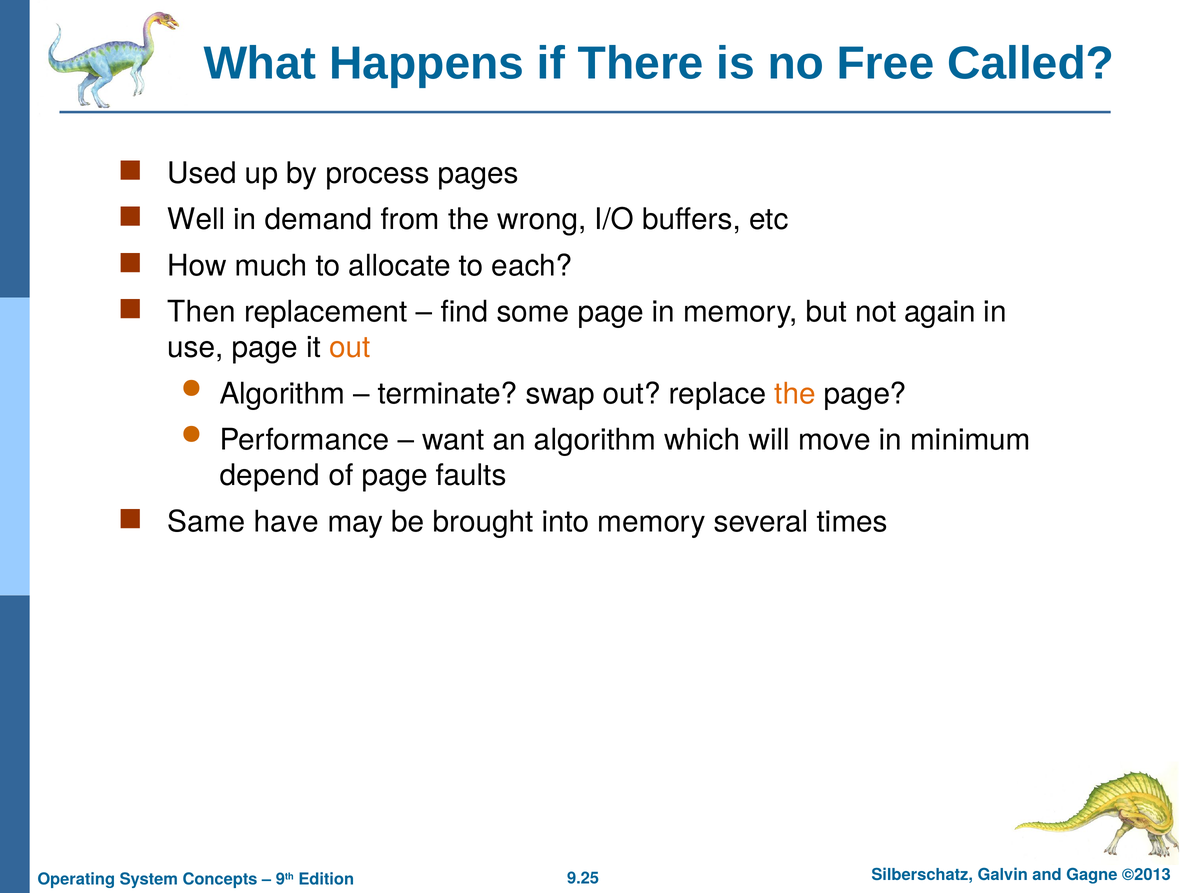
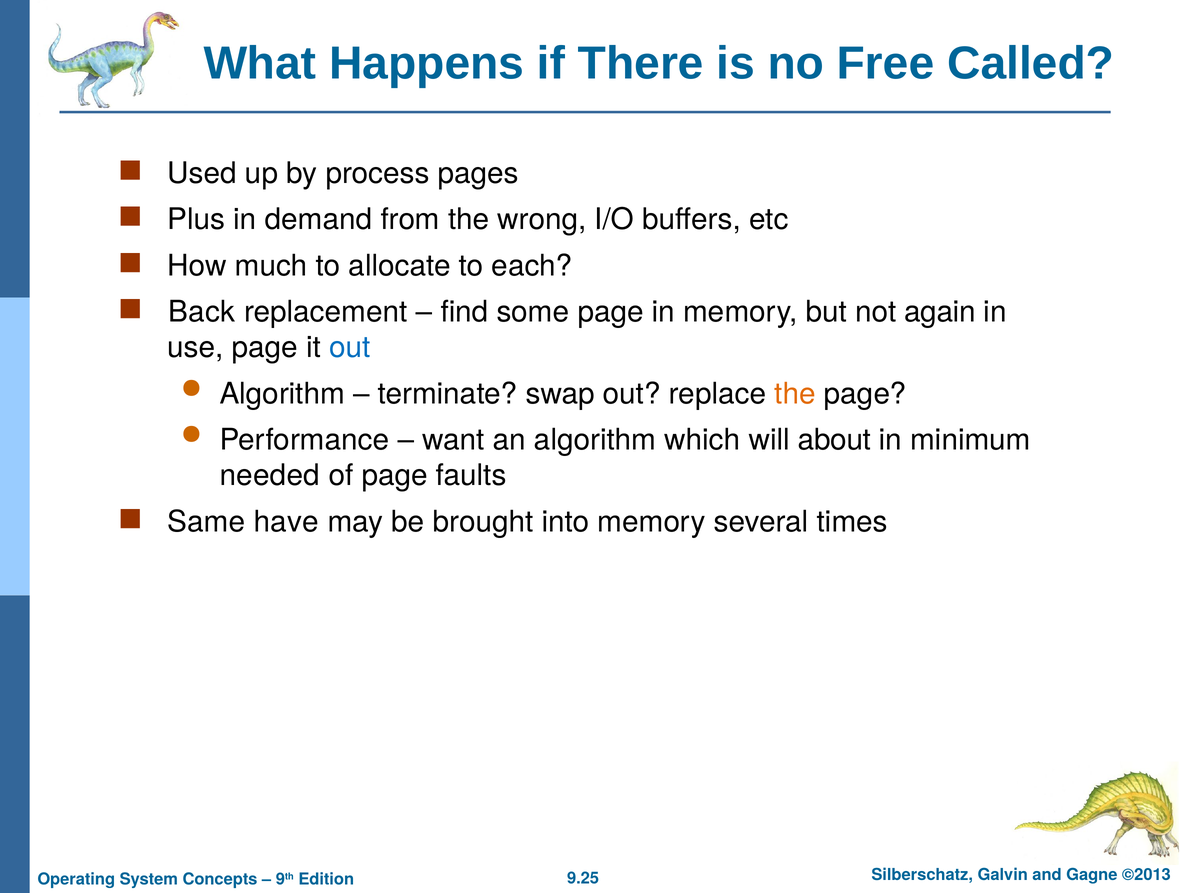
Well: Well -> Plus (196, 220)
Then: Then -> Back (202, 312)
out colour: orange -> blue (350, 347)
move: move -> about (834, 440)
depend: depend -> needed (270, 475)
